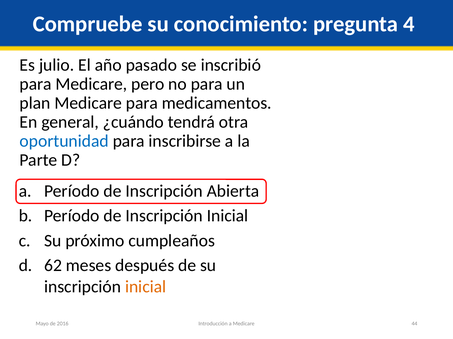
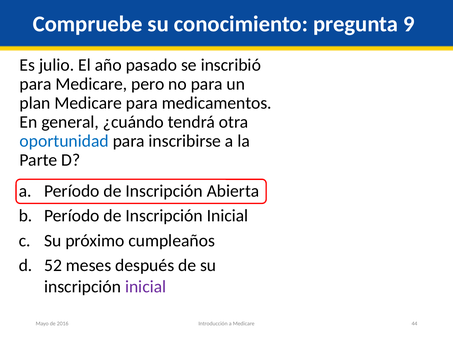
4: 4 -> 9 (409, 24)
62: 62 -> 52 (53, 266)
inicial colour: orange -> purple (146, 287)
